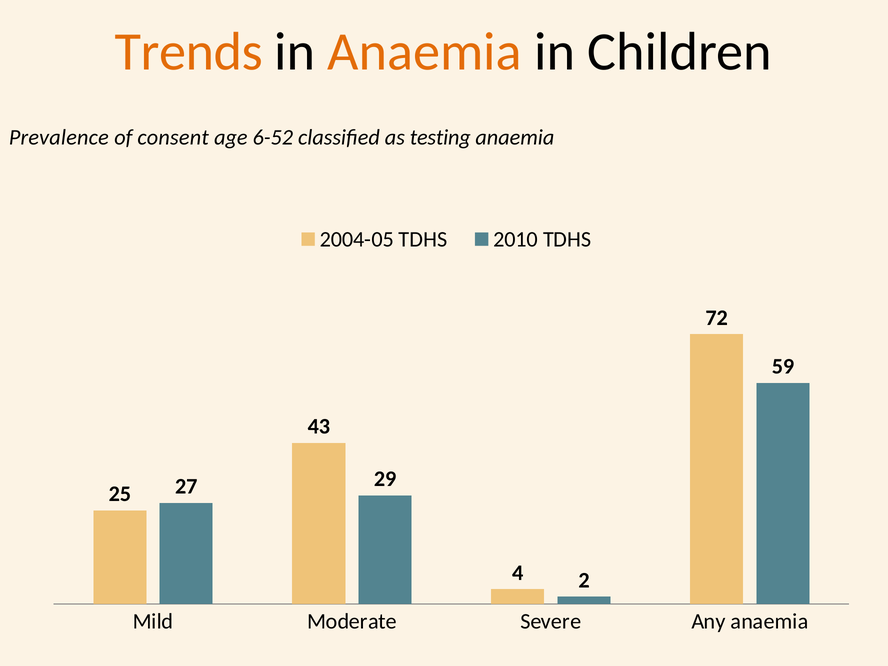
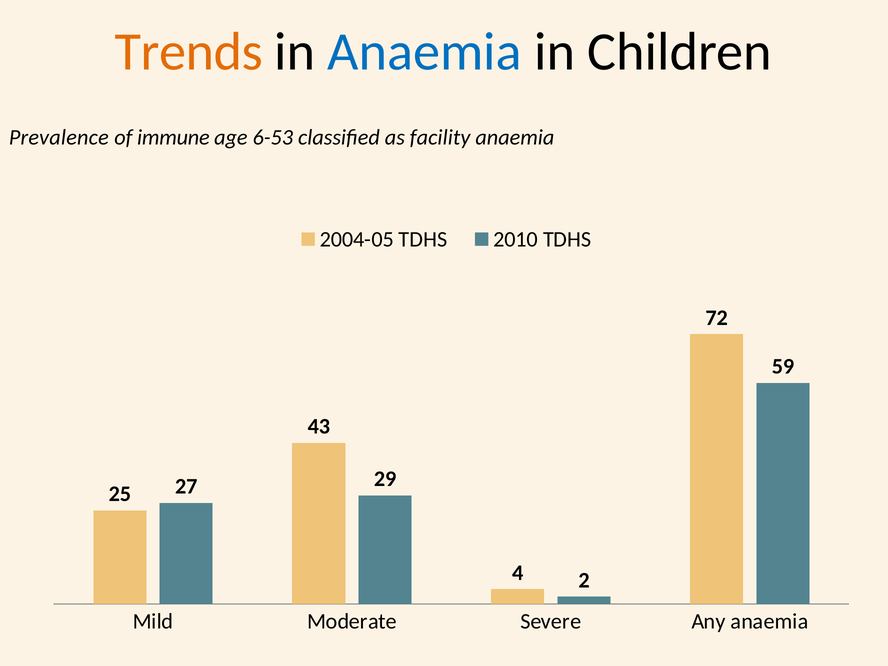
Anaemia colour: orange -> blue (425, 52)
consent: consent -> immune (173, 138)
6-52: 6-52 -> 6-53 (273, 138)
testing: testing -> facility (440, 138)
